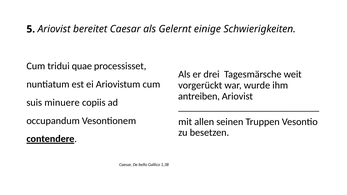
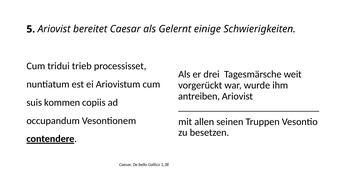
quae: quae -> trieb (82, 66)
minuere: minuere -> kommen (62, 103)
